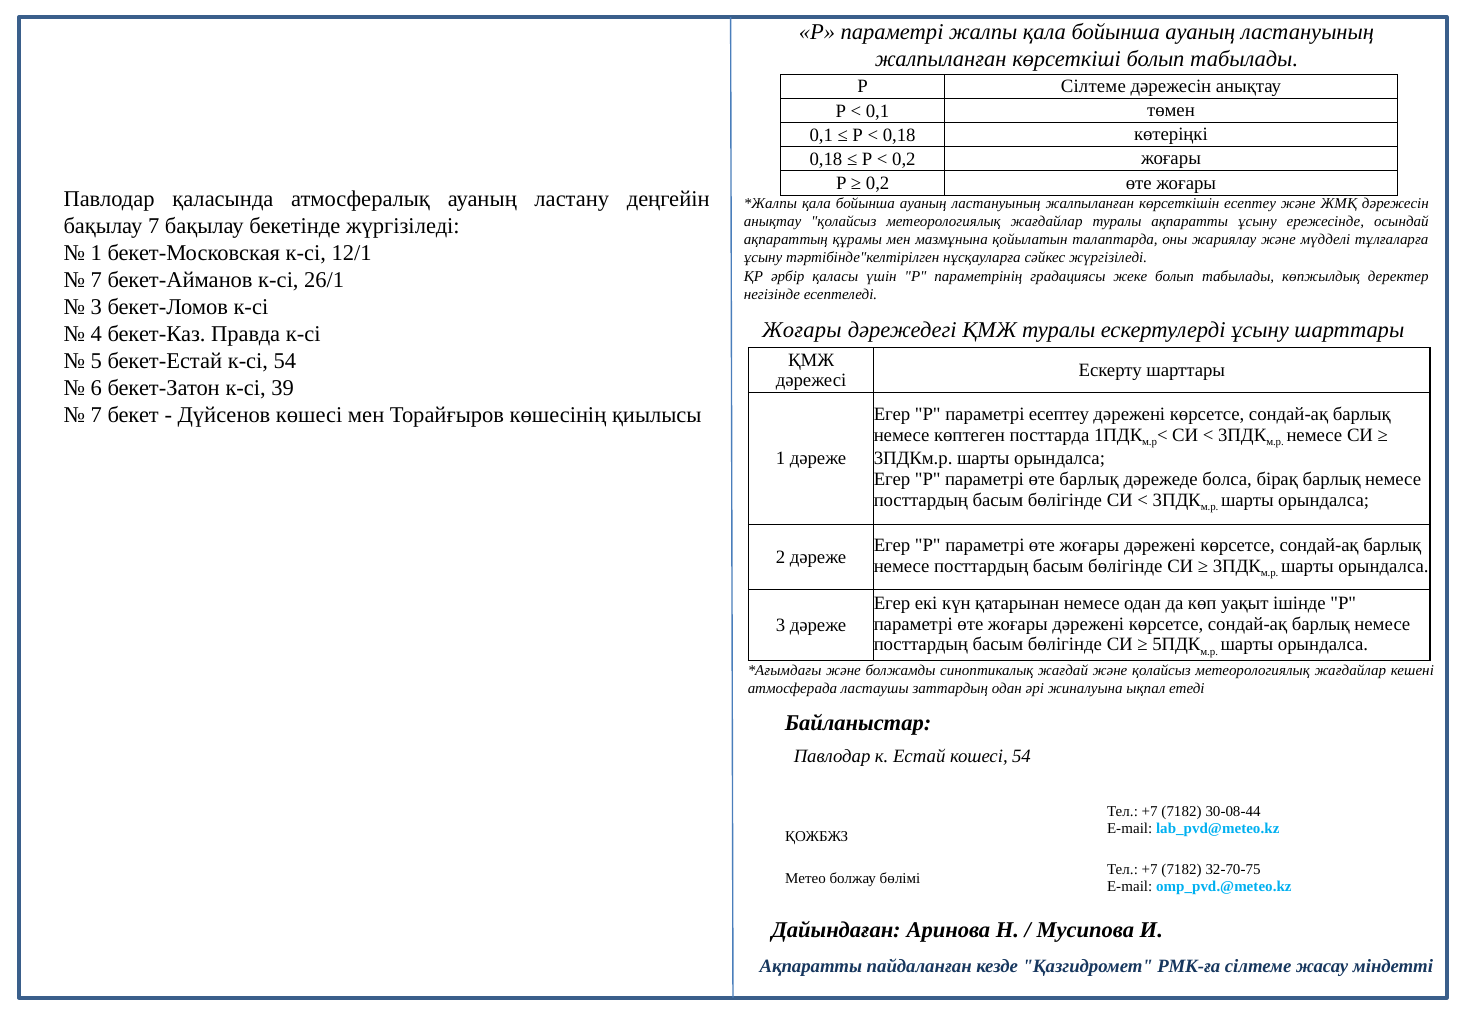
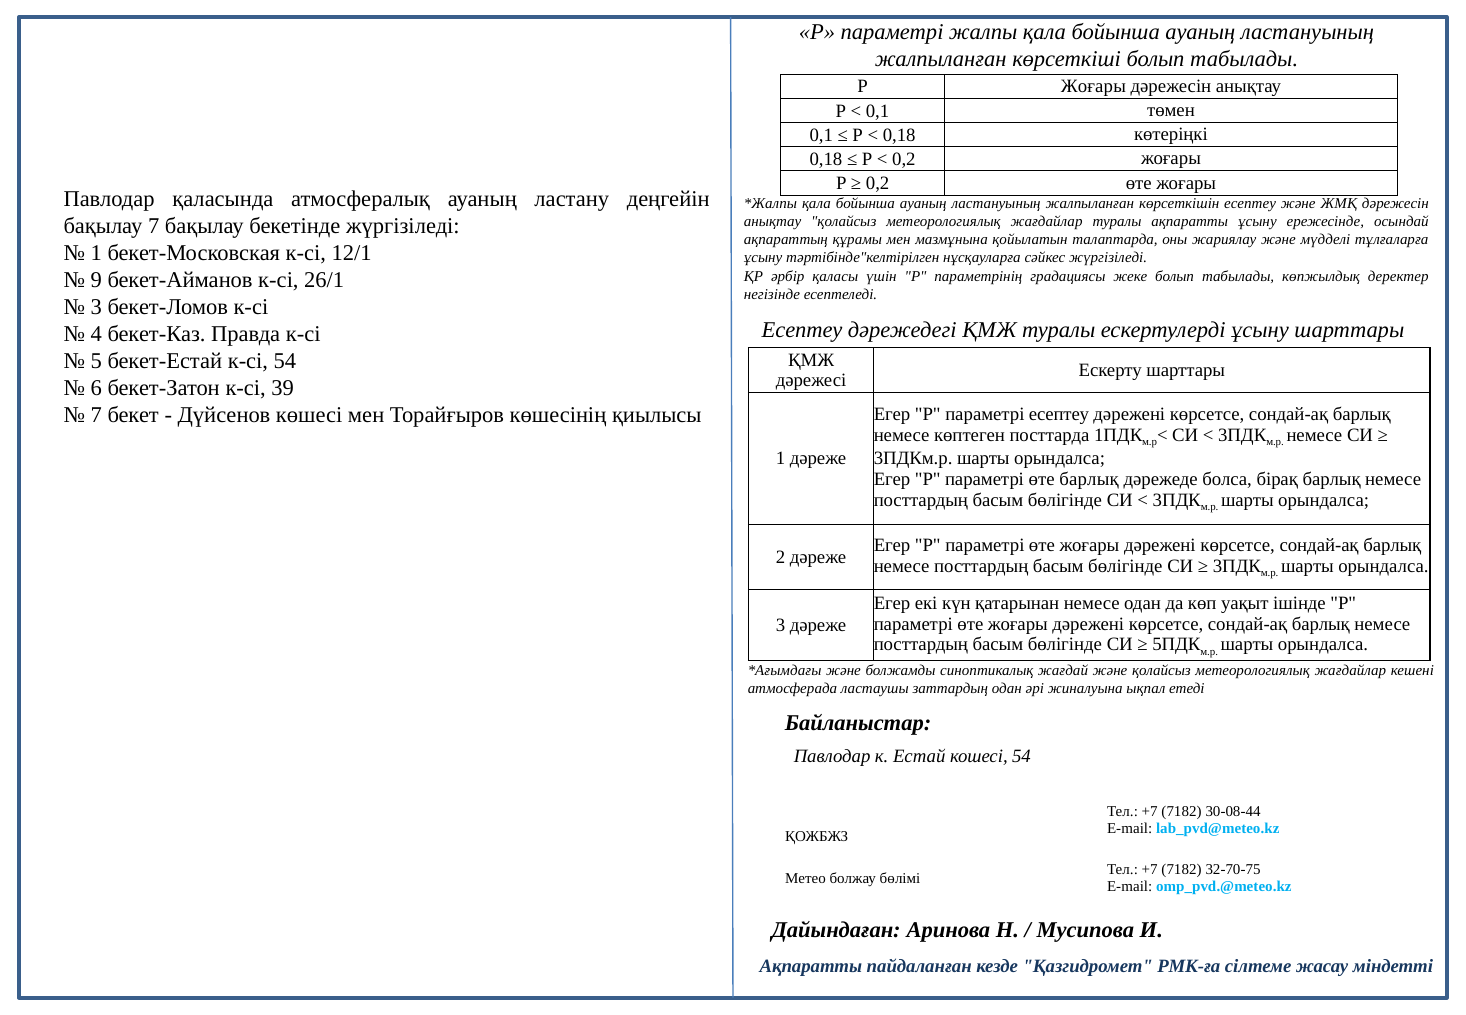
Р Сілтеме: Сілтеме -> Жоғары (1093, 87)
7: 7 -> 9 (96, 280)
Жоғары: Жоғары -> Есептеу (802, 330)
